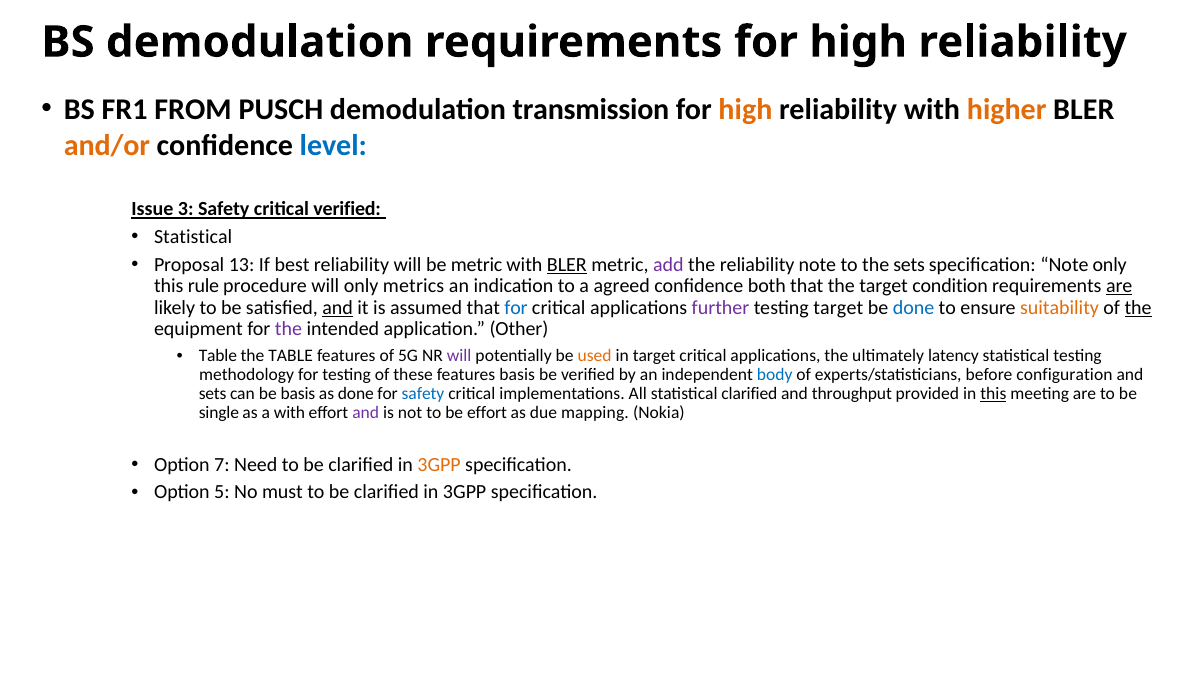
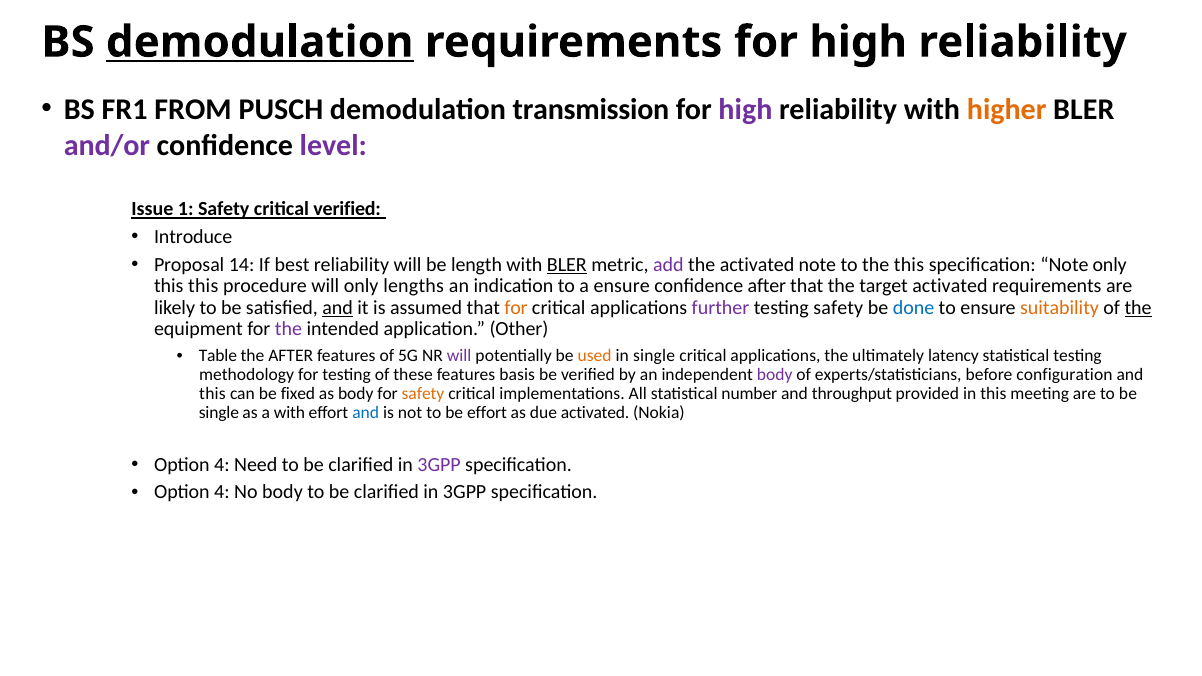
demodulation underline: none -> present (260, 42)
high colour: orange -> purple (745, 110)
and/or colour: orange -> purple (107, 146)
level colour: blue -> purple (333, 146)
3: 3 -> 1 (186, 209)
Statistical: Statistical -> Introduce (193, 237)
13: 13 -> 14 (242, 265)
be metric: metric -> length (477, 265)
the reliability: reliability -> activated (757, 265)
the sets: sets -> this (909, 265)
this rule: rule -> this (203, 286)
metrics: metrics -> lengths (414, 286)
a agreed: agreed -> ensure (622, 286)
confidence both: both -> after (767, 286)
target condition: condition -> activated (950, 286)
are underline: present -> none (1119, 286)
for colour: blue -> orange (516, 308)
testing target: target -> safety (838, 308)
the TABLE: TABLE -> AFTER (291, 356)
in target: target -> single (654, 356)
body colour: blue -> purple (775, 375)
sets: sets -> this (212, 394)
be basis: basis -> fixed (298, 394)
as done: done -> body (356, 394)
safety colour: blue -> orange (423, 394)
statistical clarified: clarified -> number (749, 394)
this underline: present -> none (993, 394)
and colour: purple -> blue (366, 413)
due mapping: mapping -> activated (595, 413)
7: 7 -> 4 (222, 465)
3GPP colour: orange -> purple (439, 465)
5: 5 -> 4 (222, 492)
No must: must -> body (282, 492)
